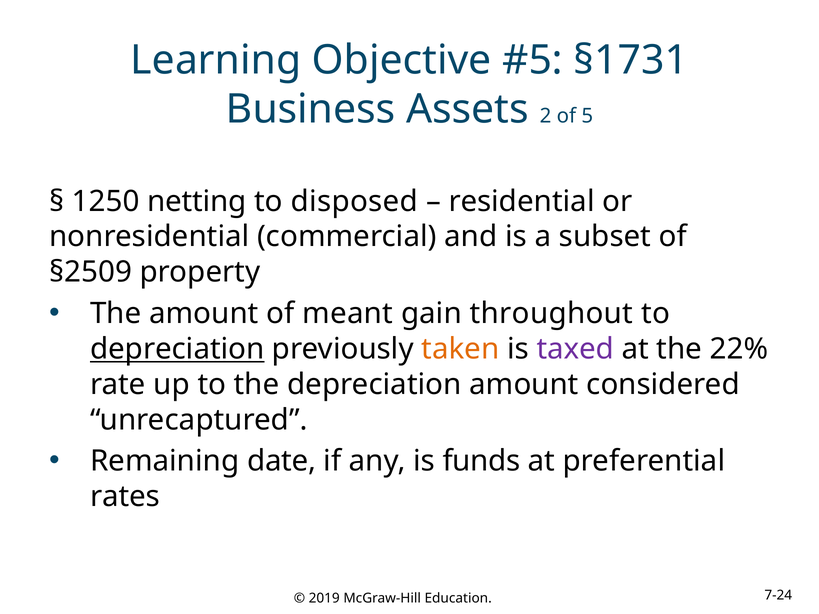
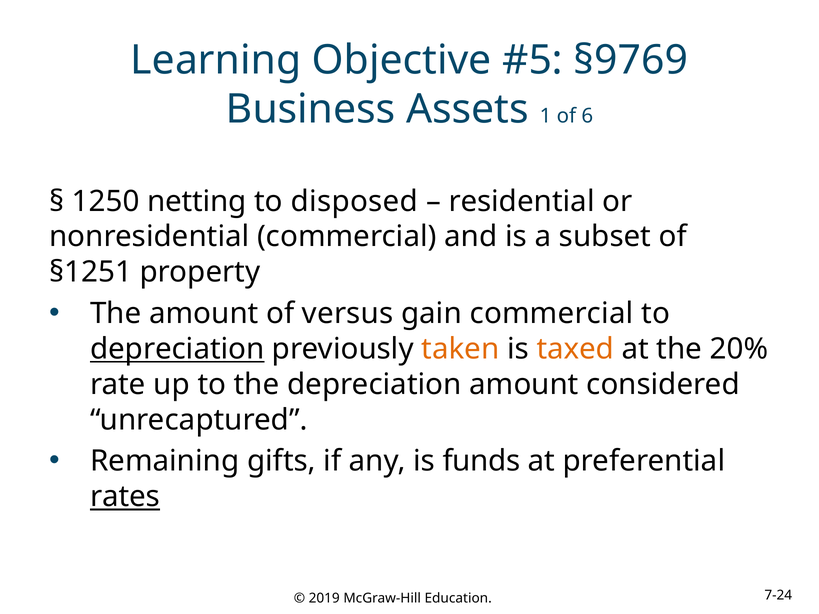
§1731: §1731 -> §9769 (631, 60)
2: 2 -> 1 (546, 116)
5: 5 -> 6 (587, 116)
§2509: §2509 -> §1251 (91, 272)
meant: meant -> versus (348, 314)
gain throughout: throughout -> commercial (552, 314)
taxed colour: purple -> orange (575, 349)
22%: 22% -> 20% (739, 349)
date: date -> gifts (281, 461)
rates underline: none -> present (125, 497)
